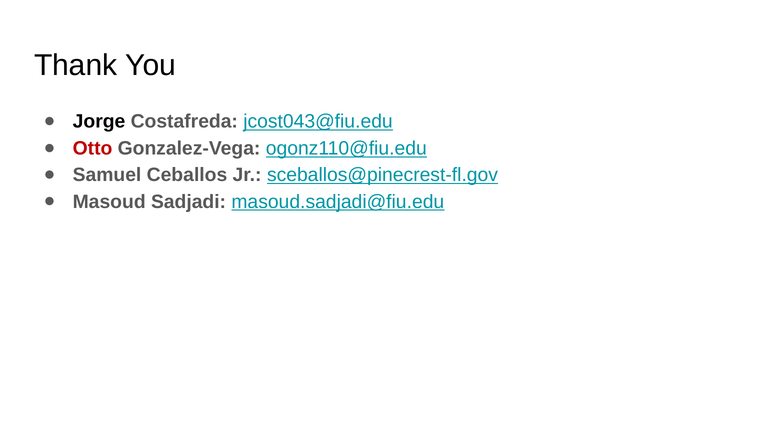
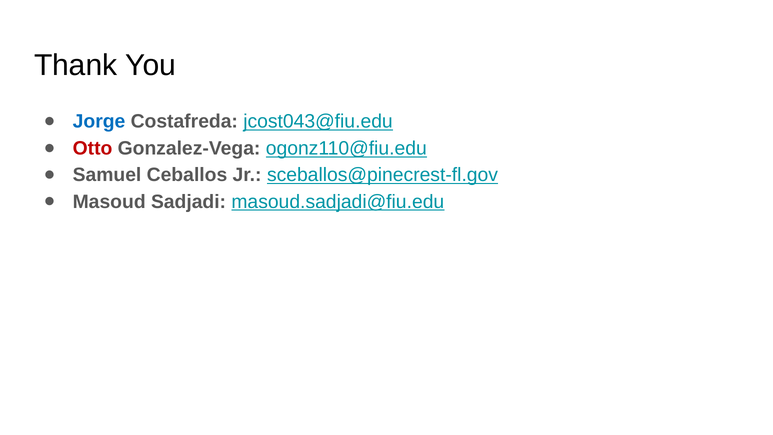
Jorge colour: black -> blue (99, 122)
